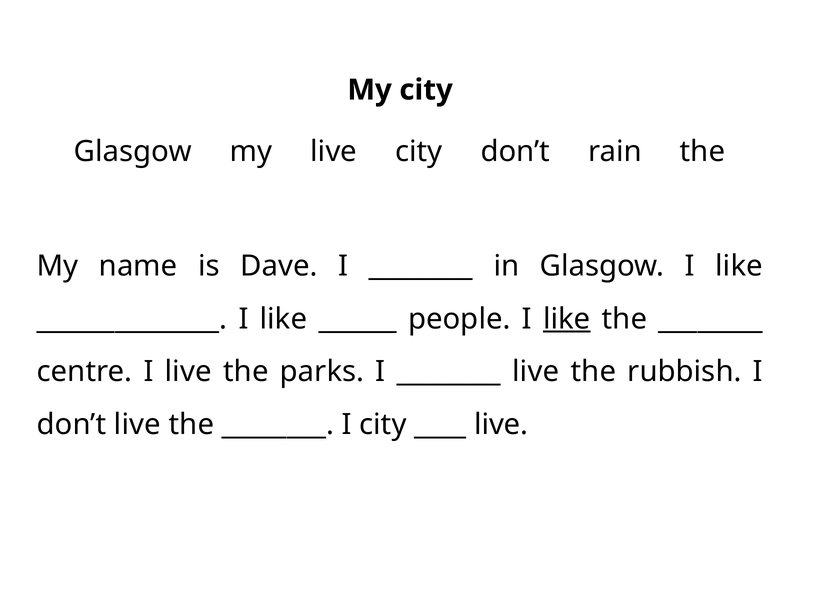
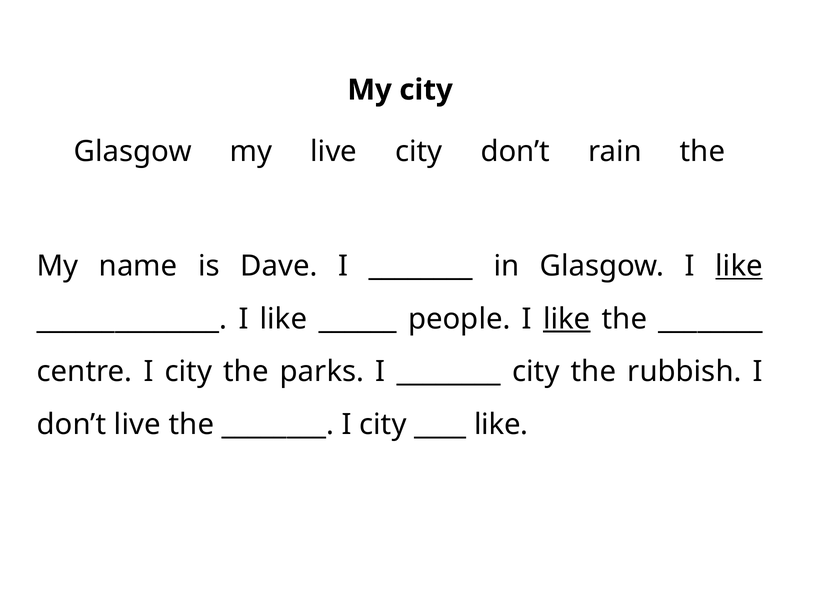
like underline: none -> present (739, 267)
centre I live: live -> city (188, 372)
live: live -> city (536, 372)
live: live -> like (501, 425)
